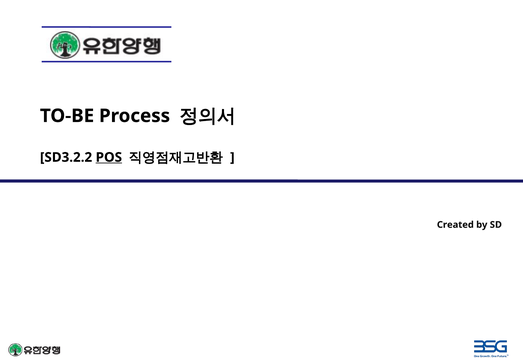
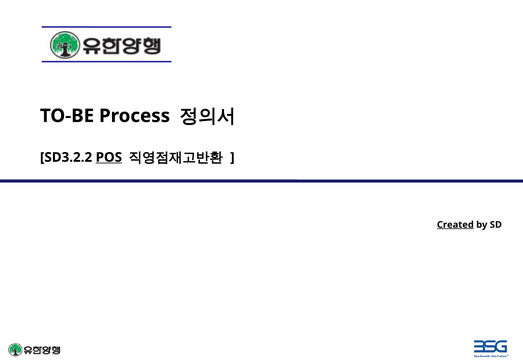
Created underline: none -> present (455, 225)
